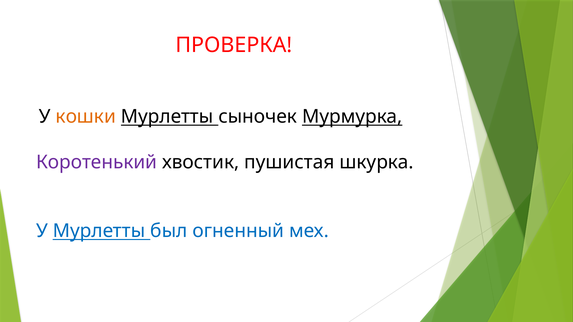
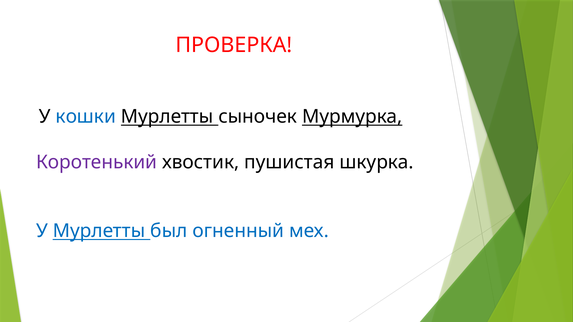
кошки colour: orange -> blue (86, 116)
